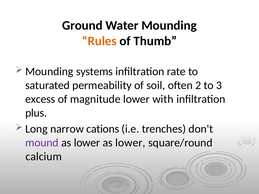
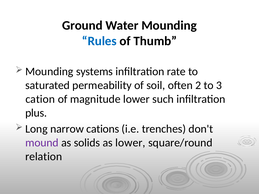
Rules colour: orange -> blue (99, 41)
excess: excess -> cation (40, 99)
with: with -> such (163, 99)
lower: lower -> solids (87, 143)
calcium: calcium -> relation (44, 157)
